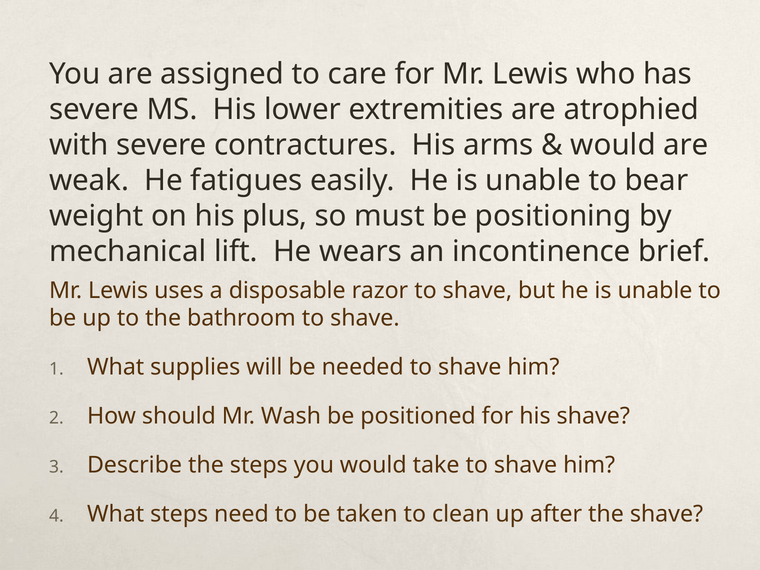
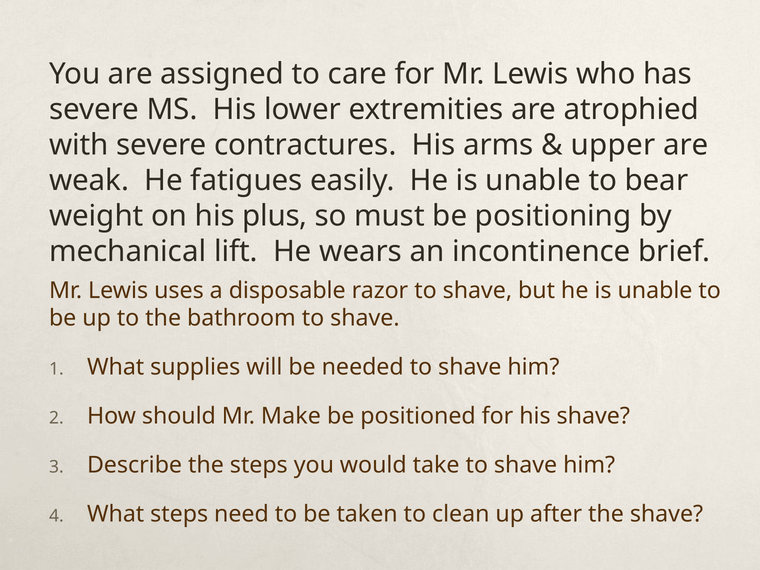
would: would -> upper (613, 145)
Wash: Wash -> Make (291, 416)
